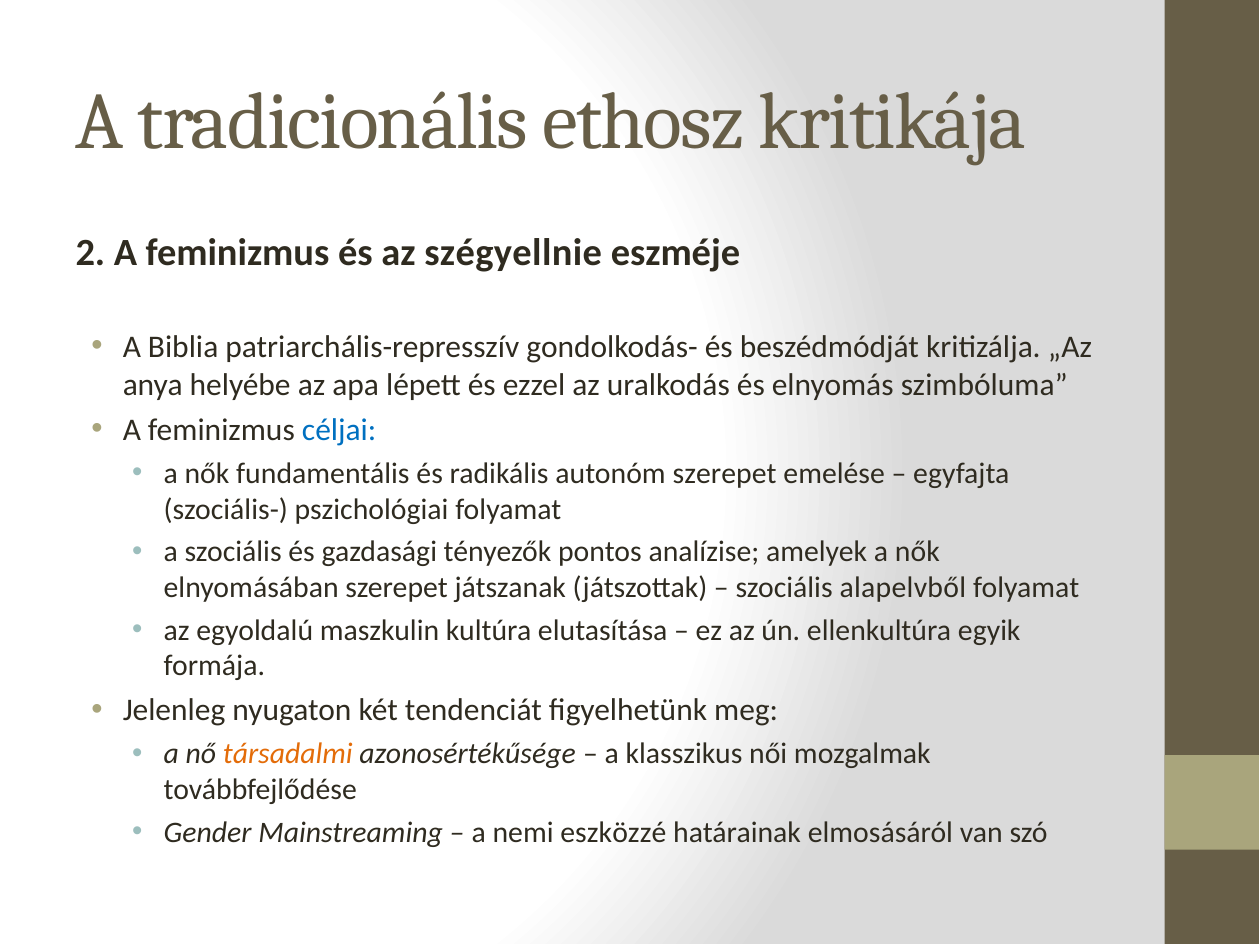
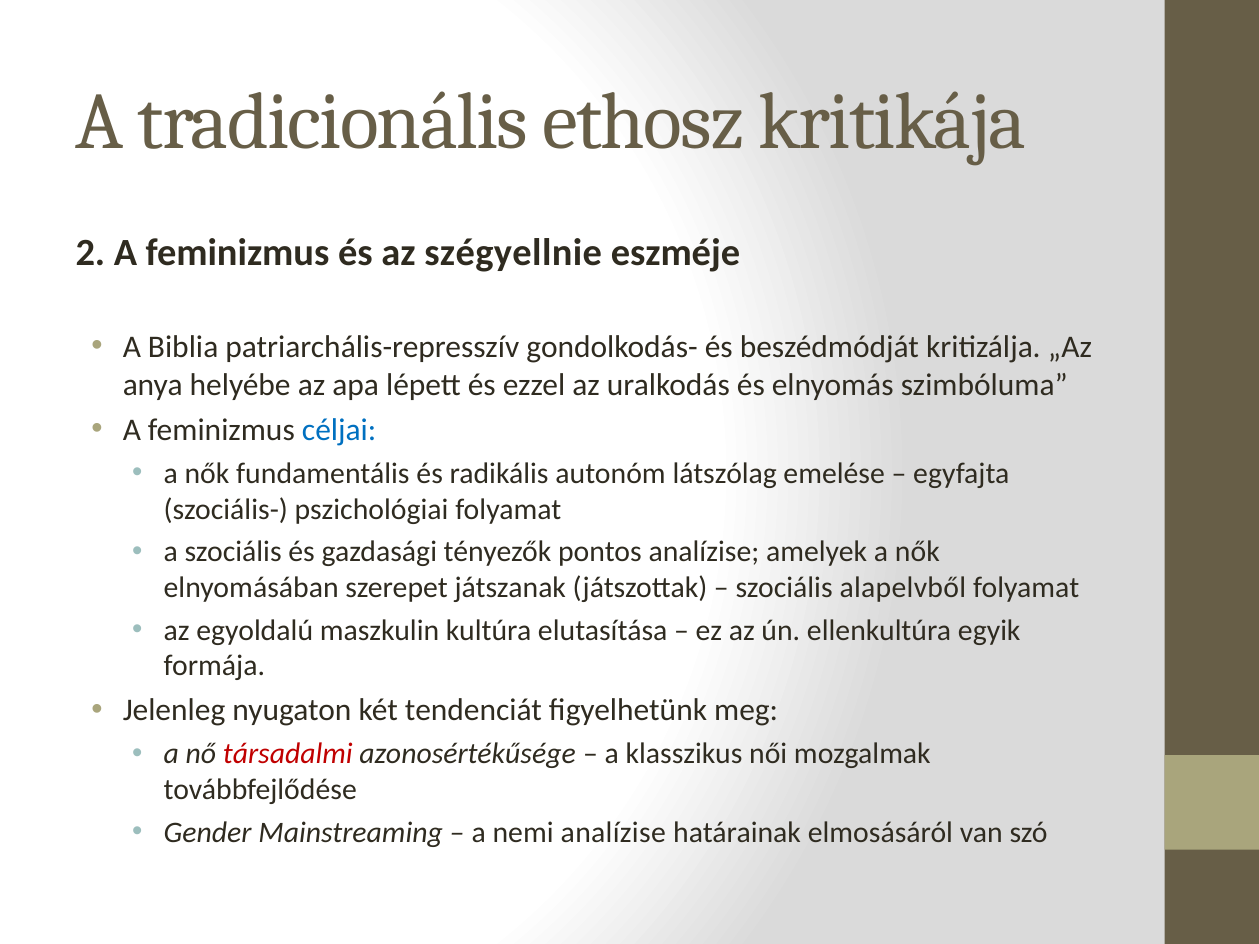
autonóm szerepet: szerepet -> látszólag (725, 474)
társadalmi colour: orange -> red (288, 754)
nemi eszközzé: eszközzé -> analízise (613, 833)
